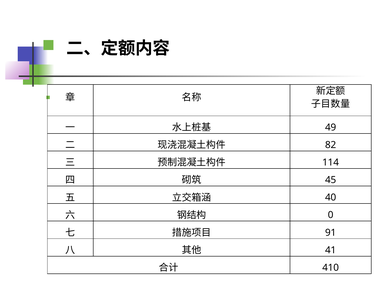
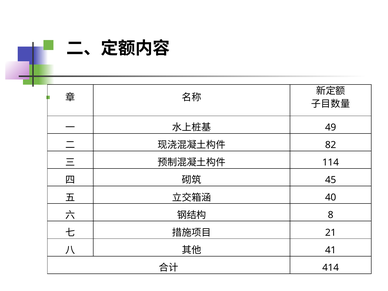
0: 0 -> 8 (331, 215)
91: 91 -> 21 (331, 233)
410: 410 -> 414 (331, 268)
